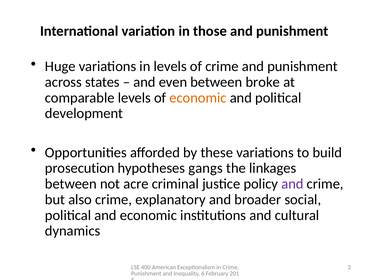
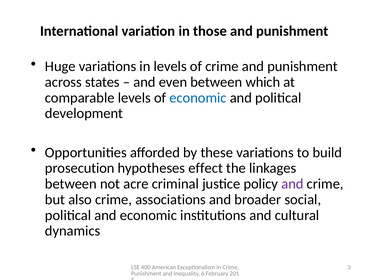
broke: broke -> which (263, 82)
economic colour: orange -> blue (198, 98)
gangs: gangs -> effect (206, 168)
explanatory: explanatory -> associations (171, 199)
